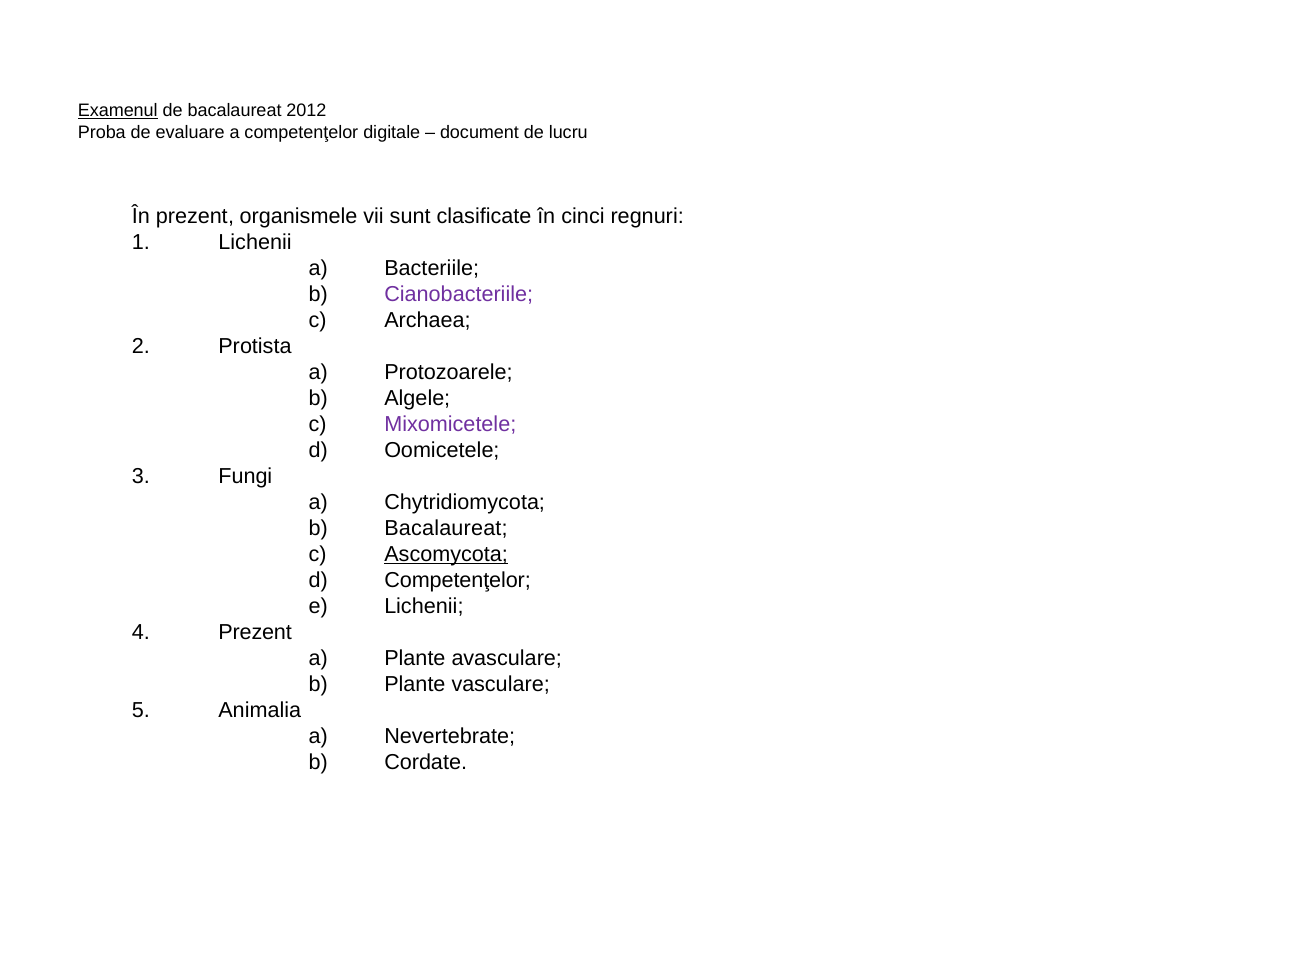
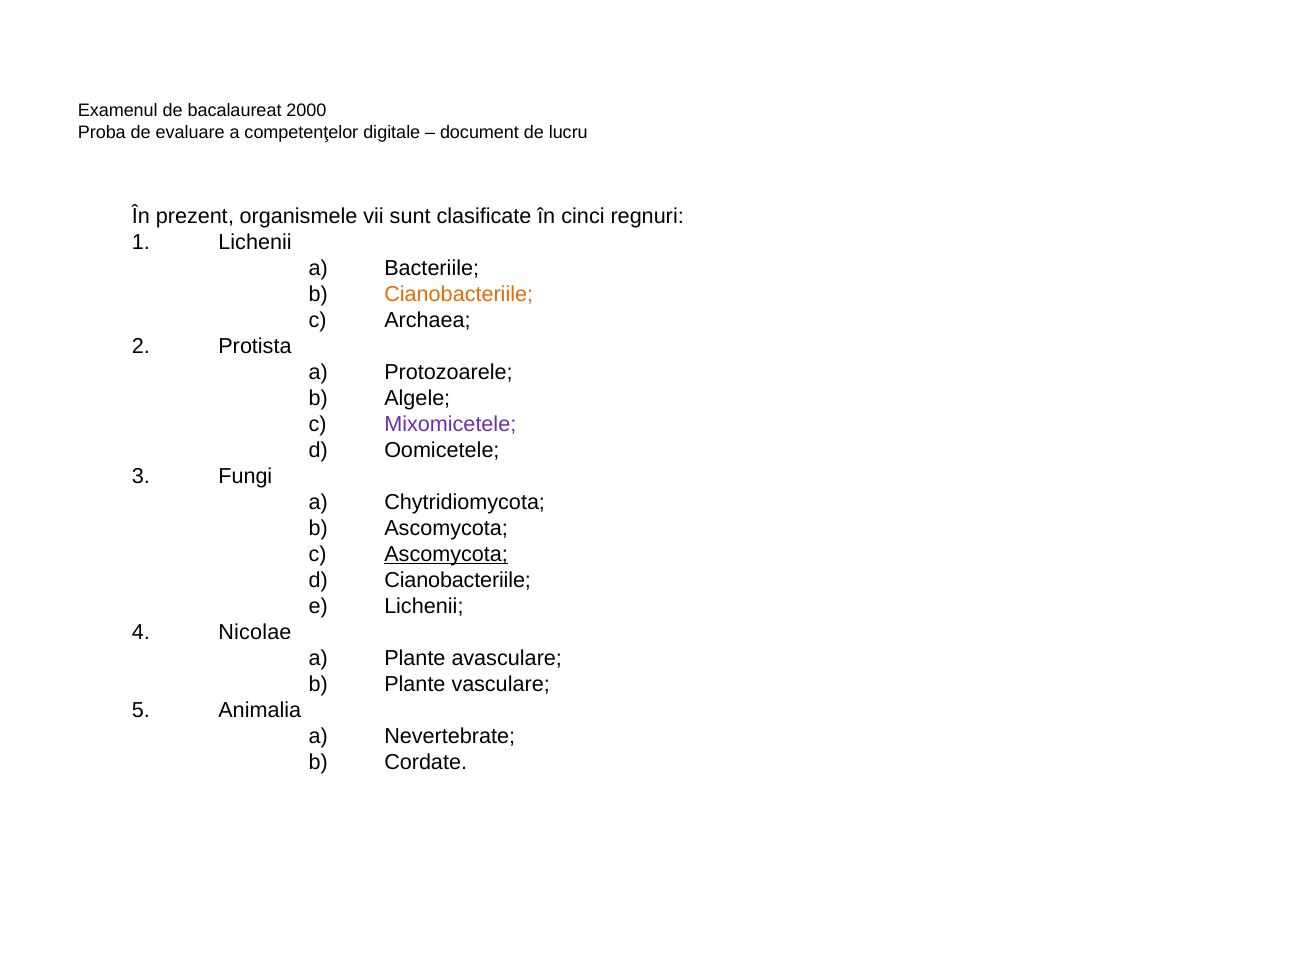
Examenul underline: present -> none (118, 111)
2012: 2012 -> 2000 (306, 111)
Cianobacteriile colour: purple -> orange (459, 294)
Bacalaureat: Bacalaureat -> Ascomycota (446, 528)
Competenţelor: Competenţelor -> Cianobacteriile (458, 580)
Prezent: Prezent -> Nicolae (255, 632)
